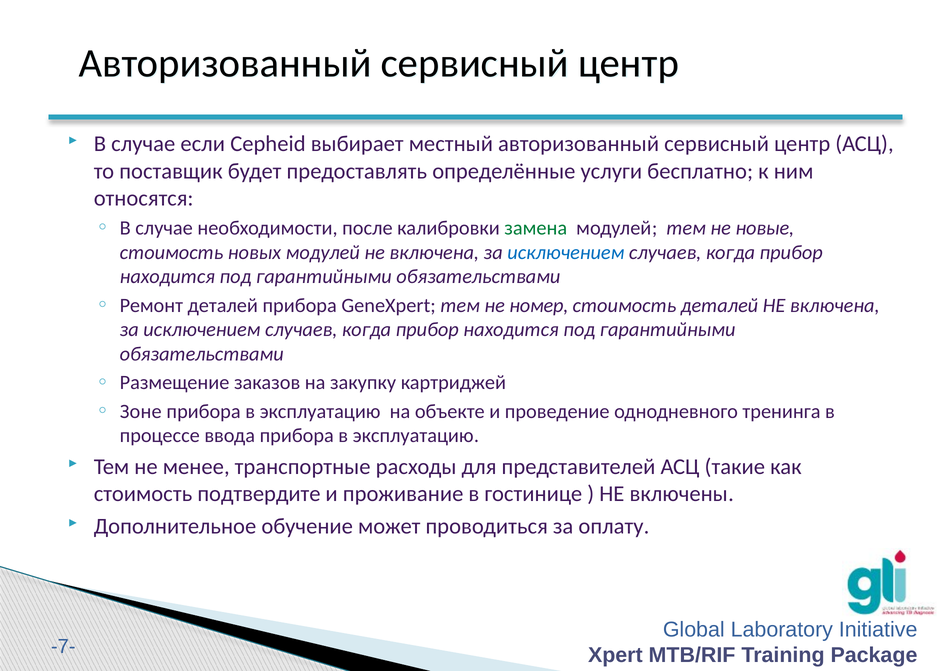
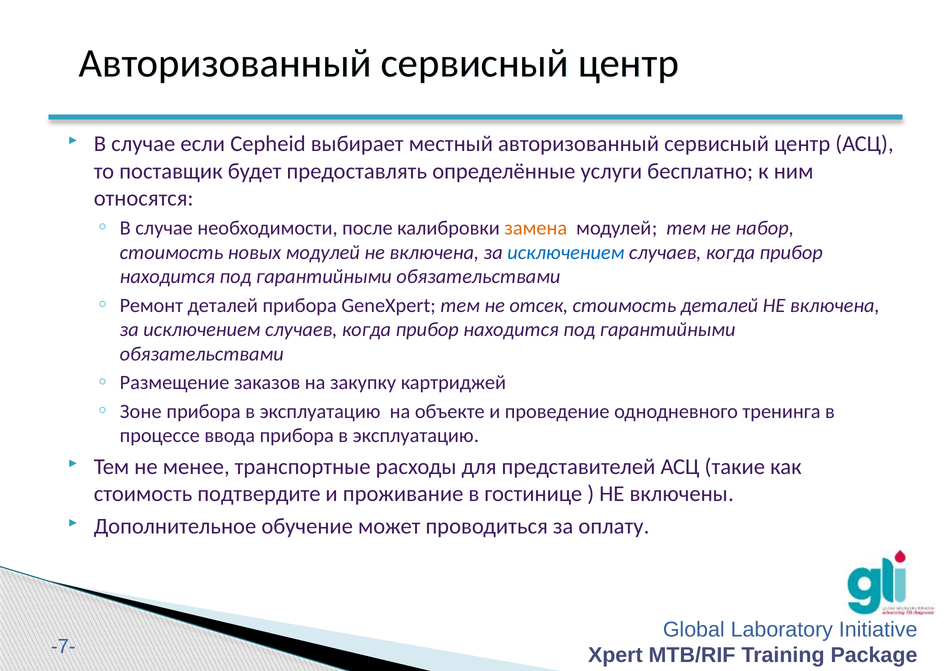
замена colour: green -> orange (536, 228)
новые: новые -> набор (765, 228)
номер: номер -> отсек (539, 305)
